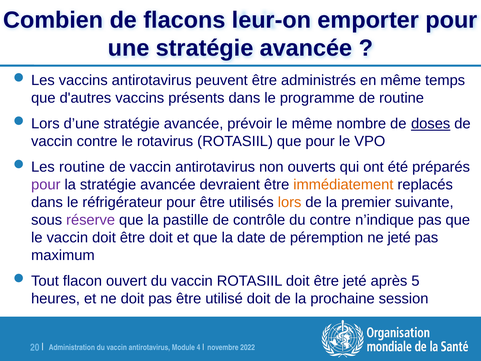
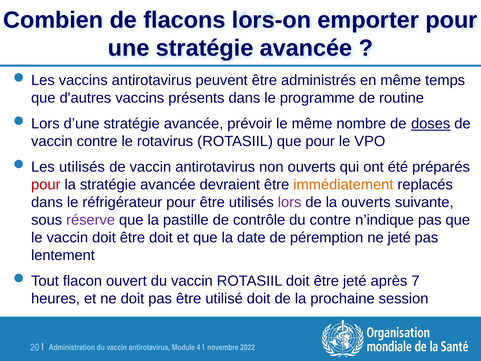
leur-on: leur-on -> lors-on (271, 20)
routine: routine -> utilisés (82, 167)
pour colour: purple -> red (46, 185)
lors colour: orange -> purple (290, 202)
la premier: premier -> ouverts (366, 202)
maximum: maximum -> lentement (63, 255)
5: 5 -> 7 (415, 281)
